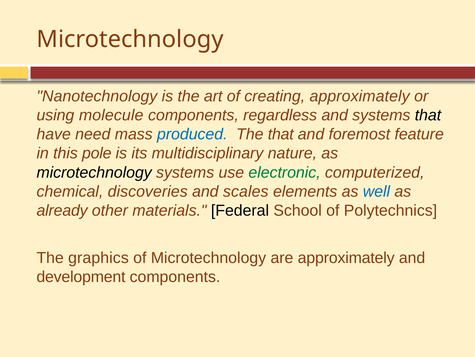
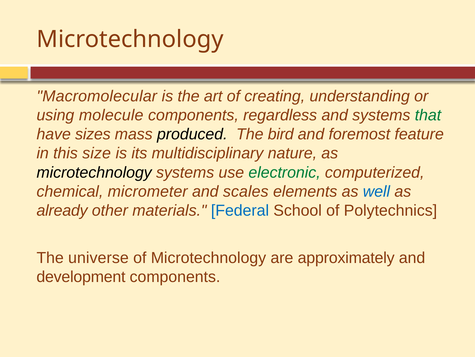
Nanotechnology: Nanotechnology -> Macromolecular (97, 96)
creating approximately: approximately -> understanding (360, 96)
that colour: black -> green (428, 115)
need: need -> sizes (93, 134)
produced colour: blue -> black (192, 134)
The that: that -> bird (281, 134)
pole: pole -> size (97, 153)
discoveries: discoveries -> micrometer (148, 191)
Federal colour: black -> blue (240, 210)
graphics: graphics -> universe (98, 257)
